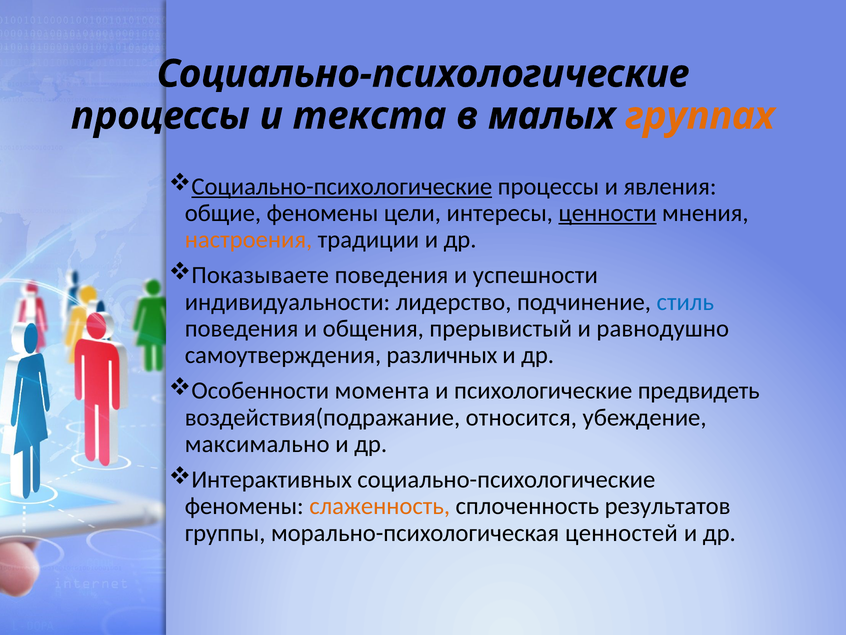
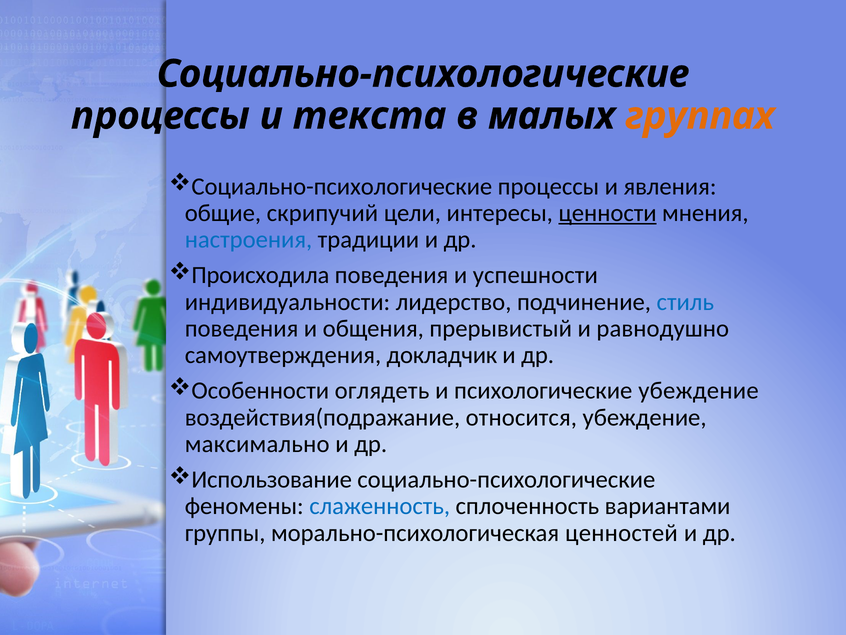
Социально-психологические underline: present -> none (342, 186)
общие феномены: феномены -> скрипучий (322, 213)
настроения colour: orange -> blue (248, 240)
Показываете: Показываете -> Происходила (260, 275)
различных: различных -> докладчик (442, 355)
момента: момента -> оглядеть (382, 390)
психологические предвидеть: предвидеть -> убеждение (698, 390)
Интерактивных: Интерактивных -> Использование (272, 479)
слаженность colour: orange -> blue (380, 506)
результатов: результатов -> вариантами (668, 506)
